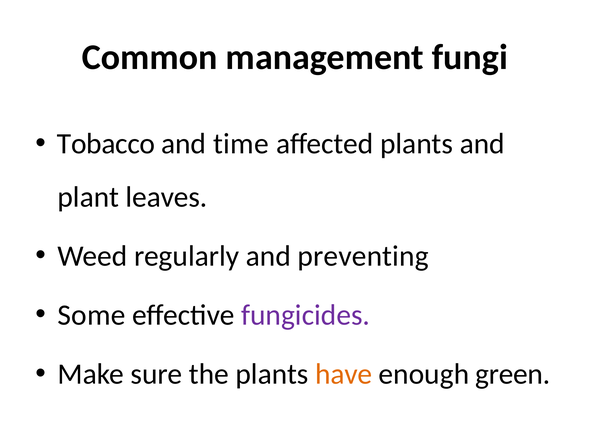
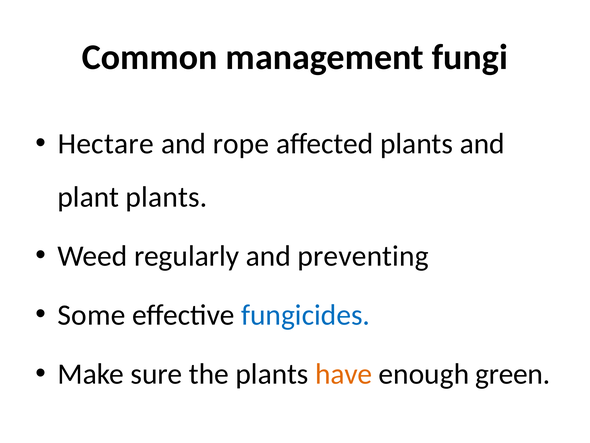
Tobacco: Tobacco -> Hectare (106, 144)
time: time -> rope (241, 144)
plant leaves: leaves -> plants (166, 197)
fungicides colour: purple -> blue (306, 315)
